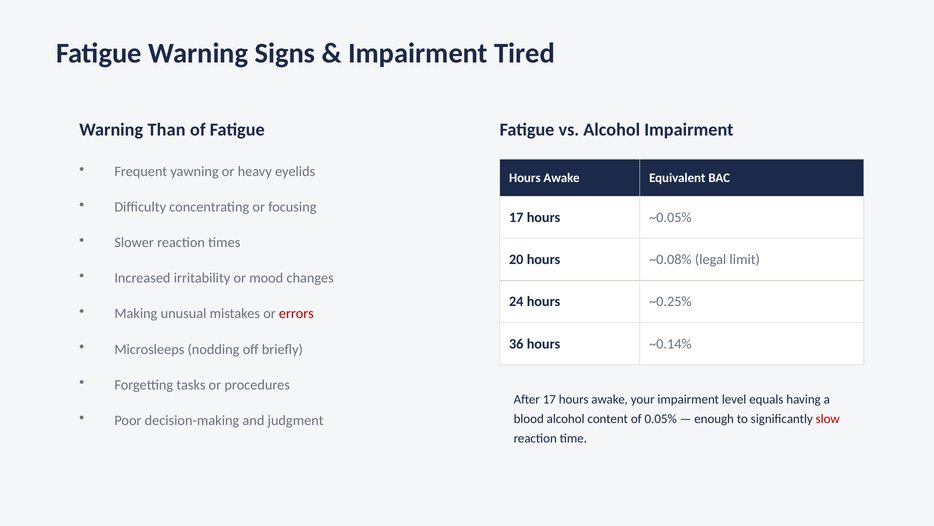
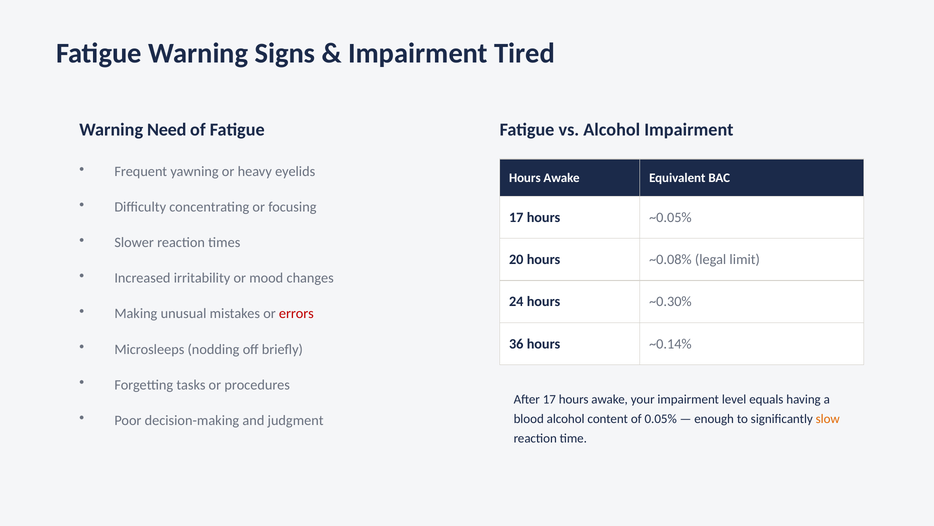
Than: Than -> Need (167, 130)
~0.25%: ~0.25% -> ~0.30% (670, 301)
slow colour: red -> orange (828, 418)
